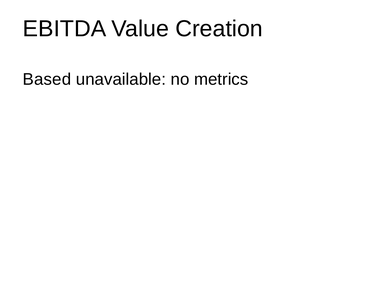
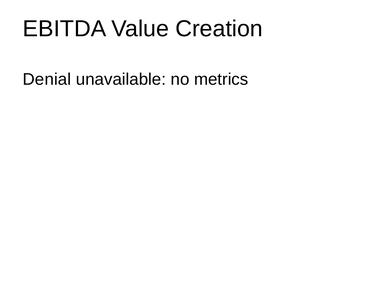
Based: Based -> Denial (47, 79)
